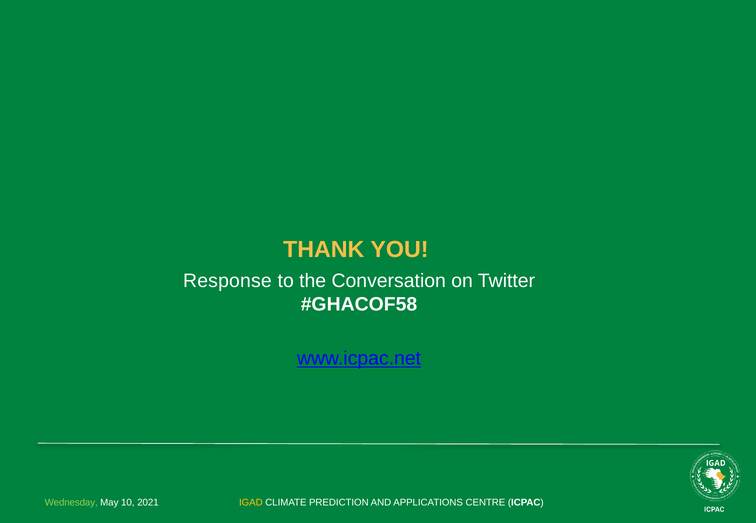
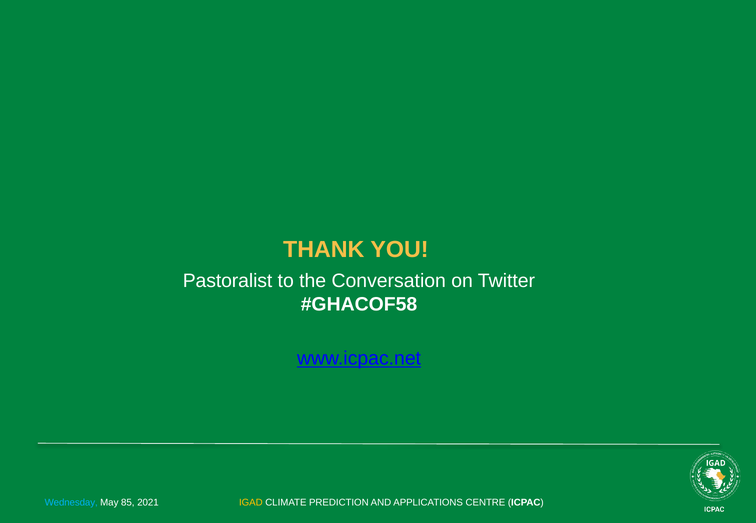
Response: Response -> Pastoralist (228, 281)
Wednesday colour: light green -> light blue (71, 503)
10: 10 -> 85 (128, 503)
